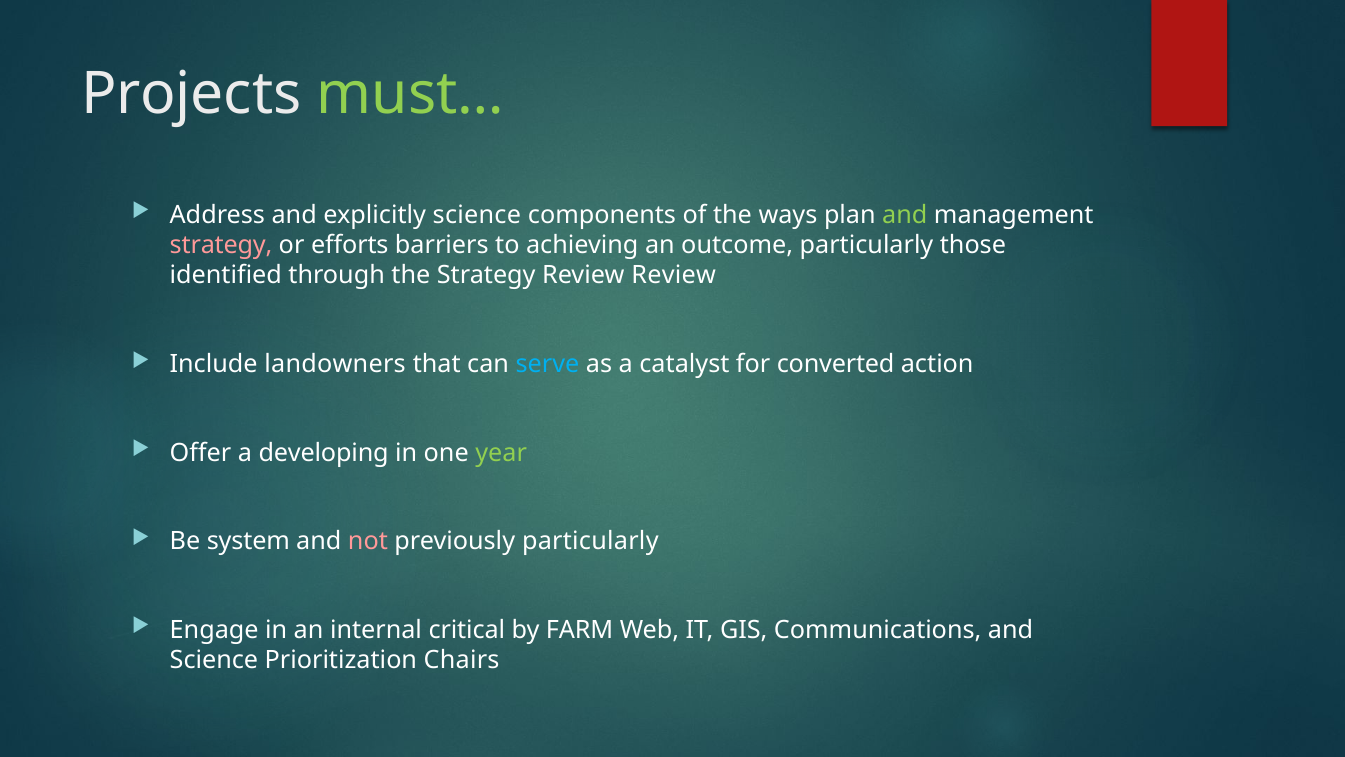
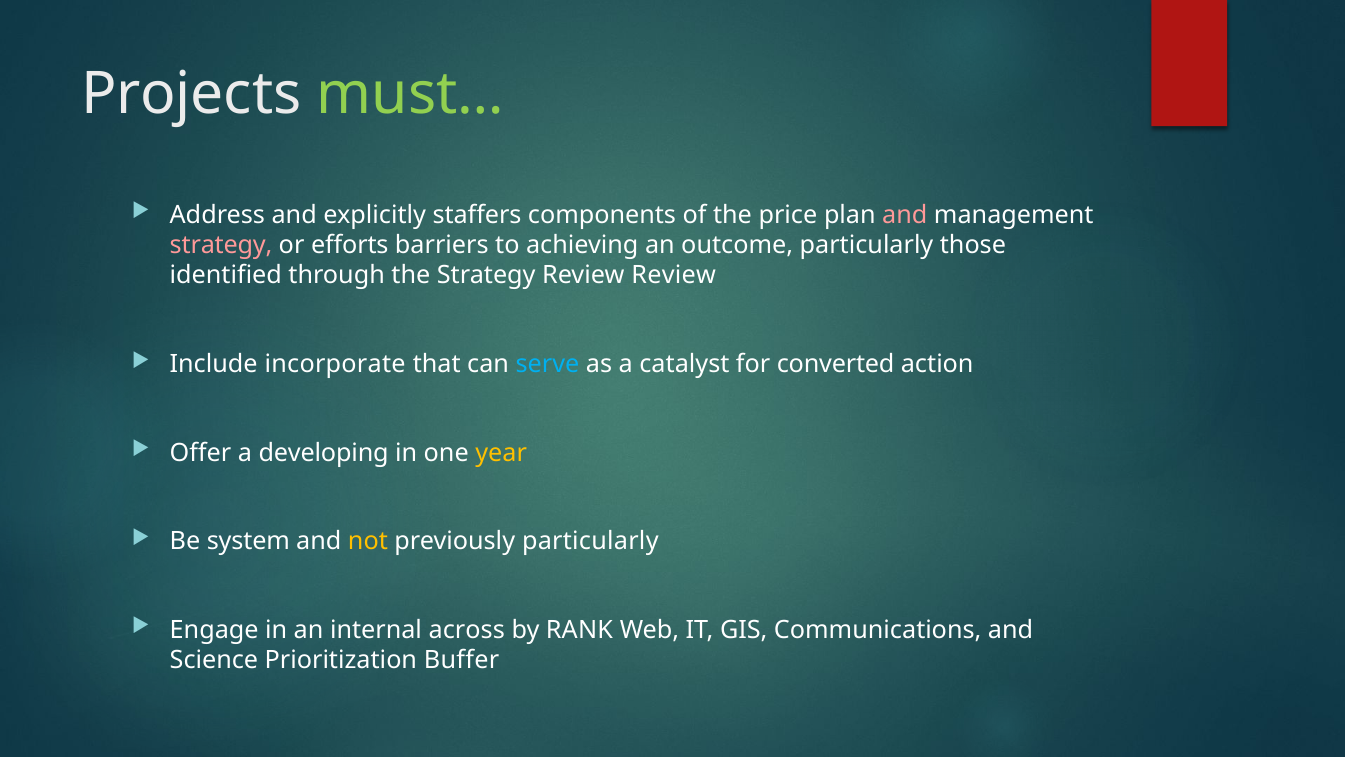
explicitly science: science -> staffers (477, 215)
ways: ways -> price (788, 215)
and colour: light green -> pink (905, 215)
landowners: landowners -> incorporate (335, 364)
year colour: light green -> yellow (501, 452)
not colour: pink -> yellow (368, 541)
critical: critical -> across (467, 630)
FARM: FARM -> RANK (579, 630)
Chairs: Chairs -> Buffer (462, 660)
